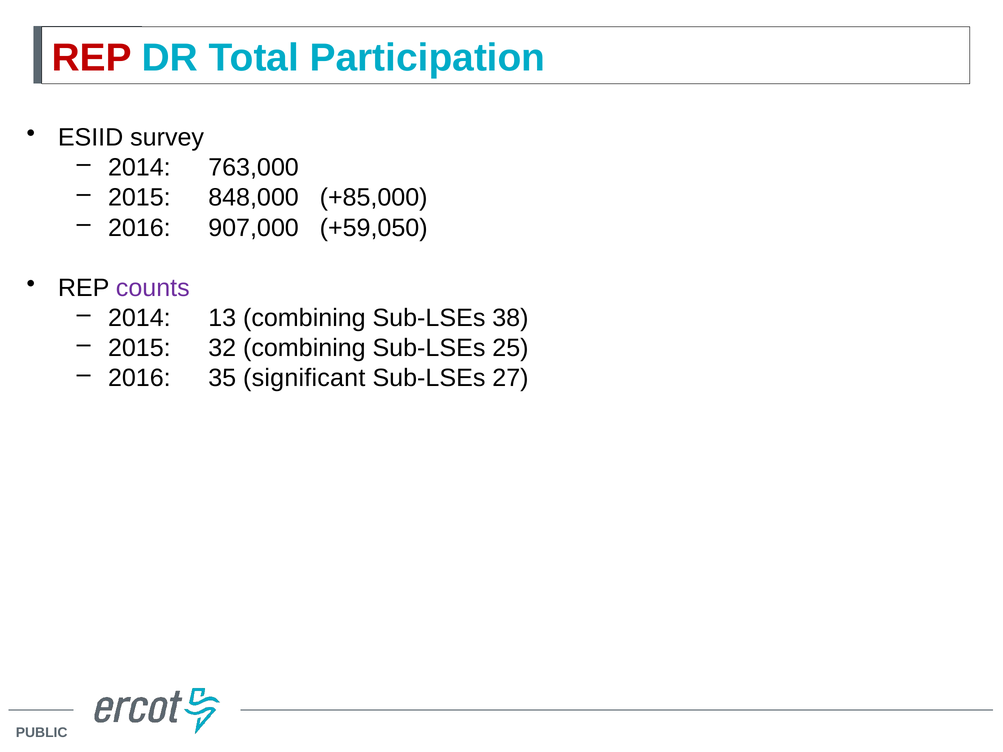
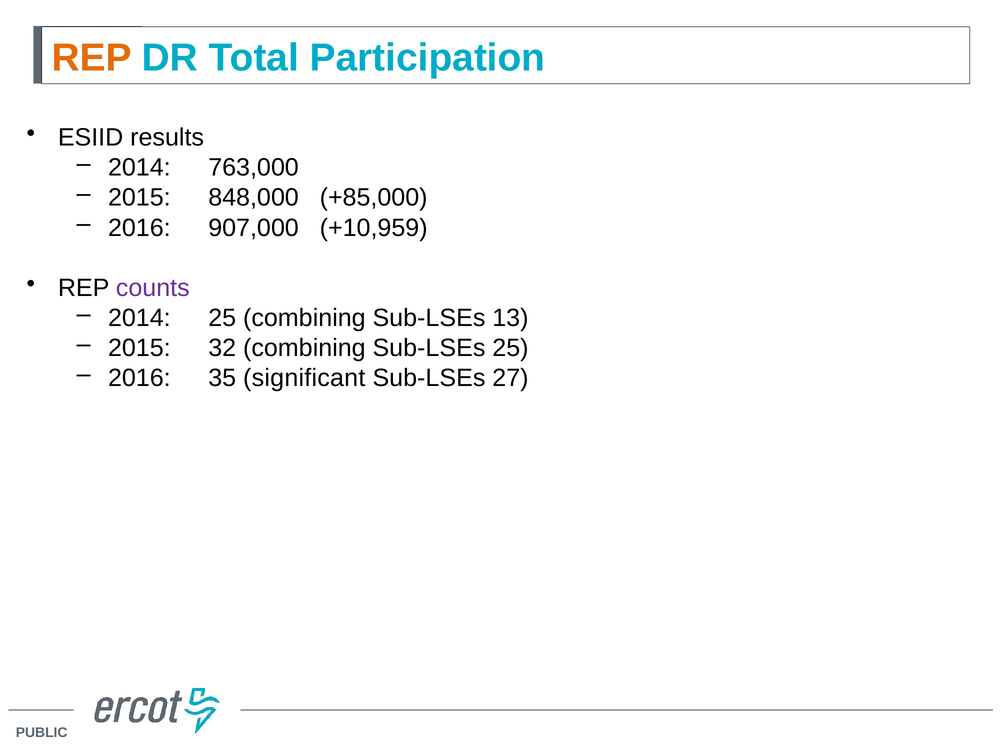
REP colour: red -> orange (92, 58)
survey: survey -> results (167, 138)
+59,050: +59,050 -> +10,959 (374, 228)
2014 13: 13 -> 25 (222, 318)
38: 38 -> 13 (510, 318)
